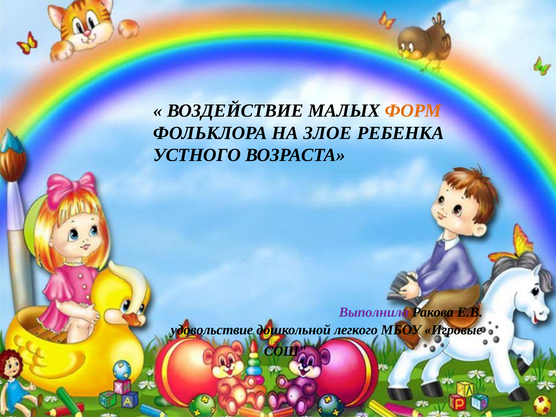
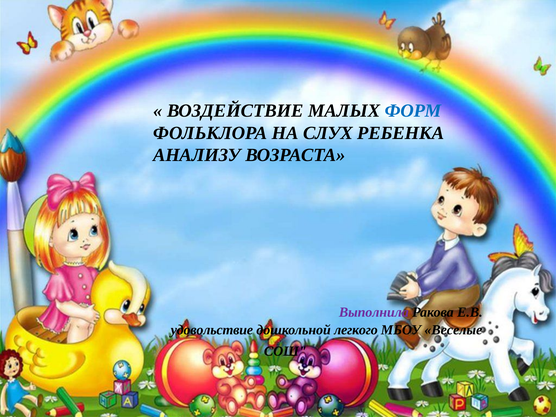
ФОРМ colour: orange -> blue (413, 111)
ЗЛОЕ: ЗЛОЕ -> СЛУХ (328, 133)
УСТНОГО: УСТНОГО -> АНАЛИЗУ (197, 155)
Игровые: Игровые -> Веселые (453, 330)
